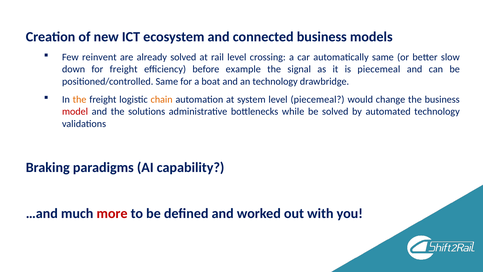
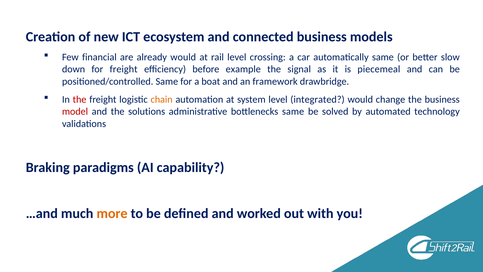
reinvent: reinvent -> financial (99, 57)
already solved: solved -> would (183, 57)
an technology: technology -> framework (275, 81)
the colour: orange -> red (80, 99)
level piecemeal: piecemeal -> integrated (318, 99)
bottlenecks while: while -> same (293, 112)
more colour: red -> orange (112, 213)
